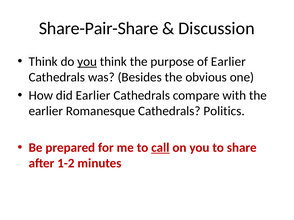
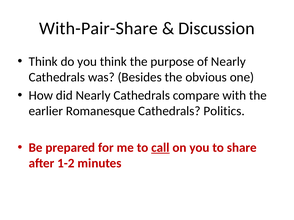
Share-Pair-Share: Share-Pair-Share -> With-Pair-Share (98, 28)
you underline: present -> none (87, 62)
of Earlier: Earlier -> Nearly (228, 62)
did Earlier: Earlier -> Nearly (93, 96)
